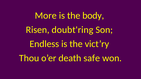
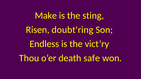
More: More -> Make (46, 16)
body: body -> sting (93, 16)
